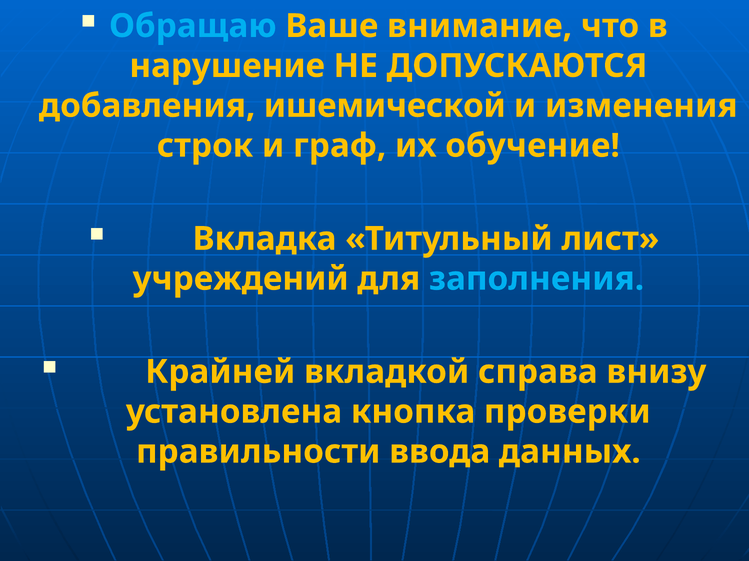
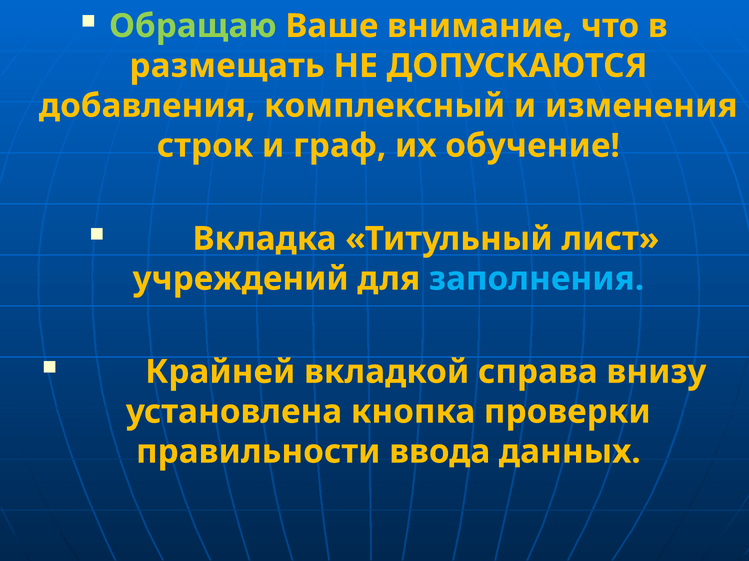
Обращаю colour: light blue -> light green (193, 26)
нарушение: нарушение -> размещать (227, 66)
ишемической: ишемической -> комплексный (385, 106)
